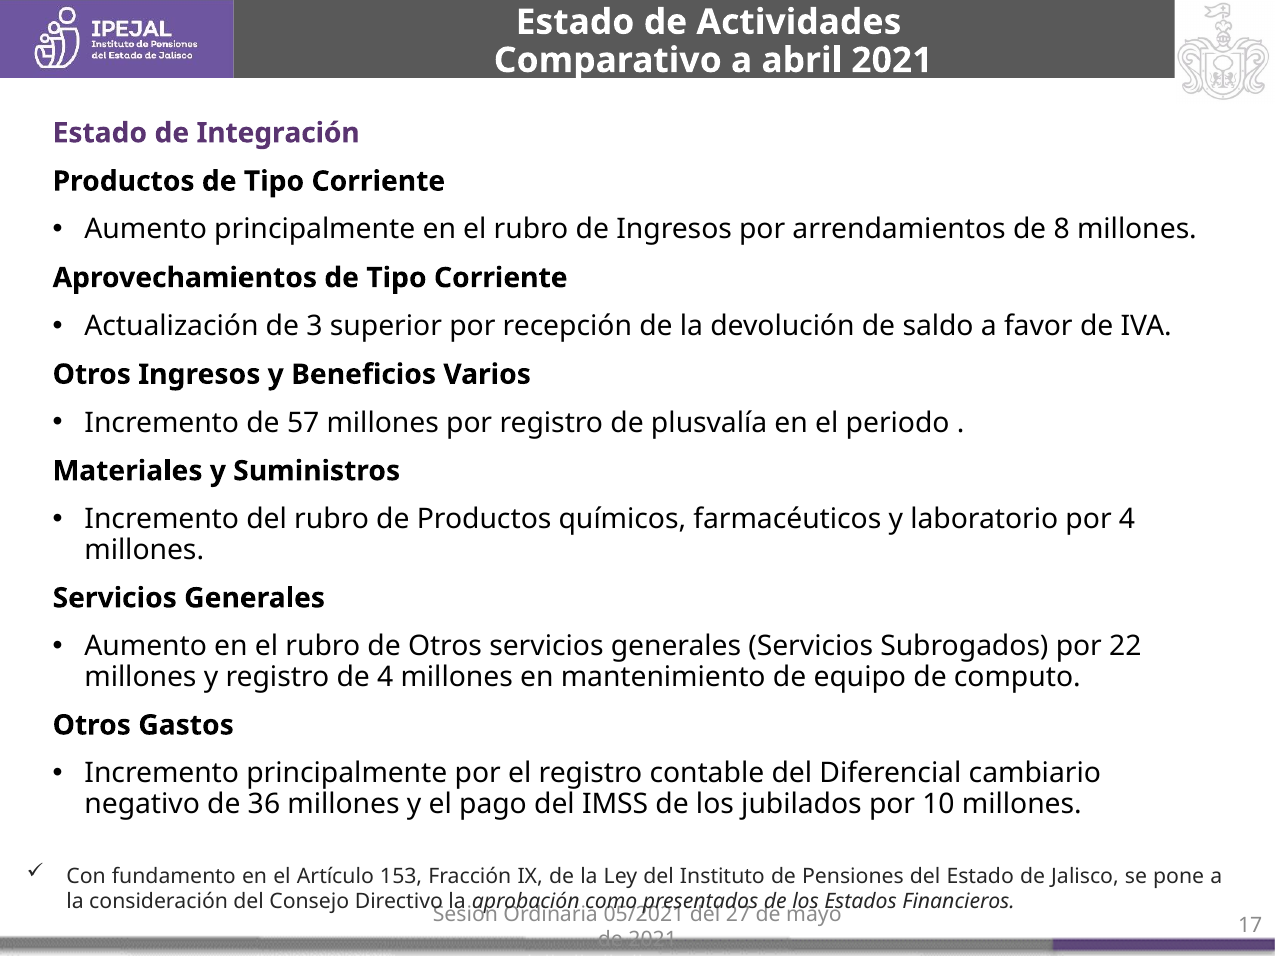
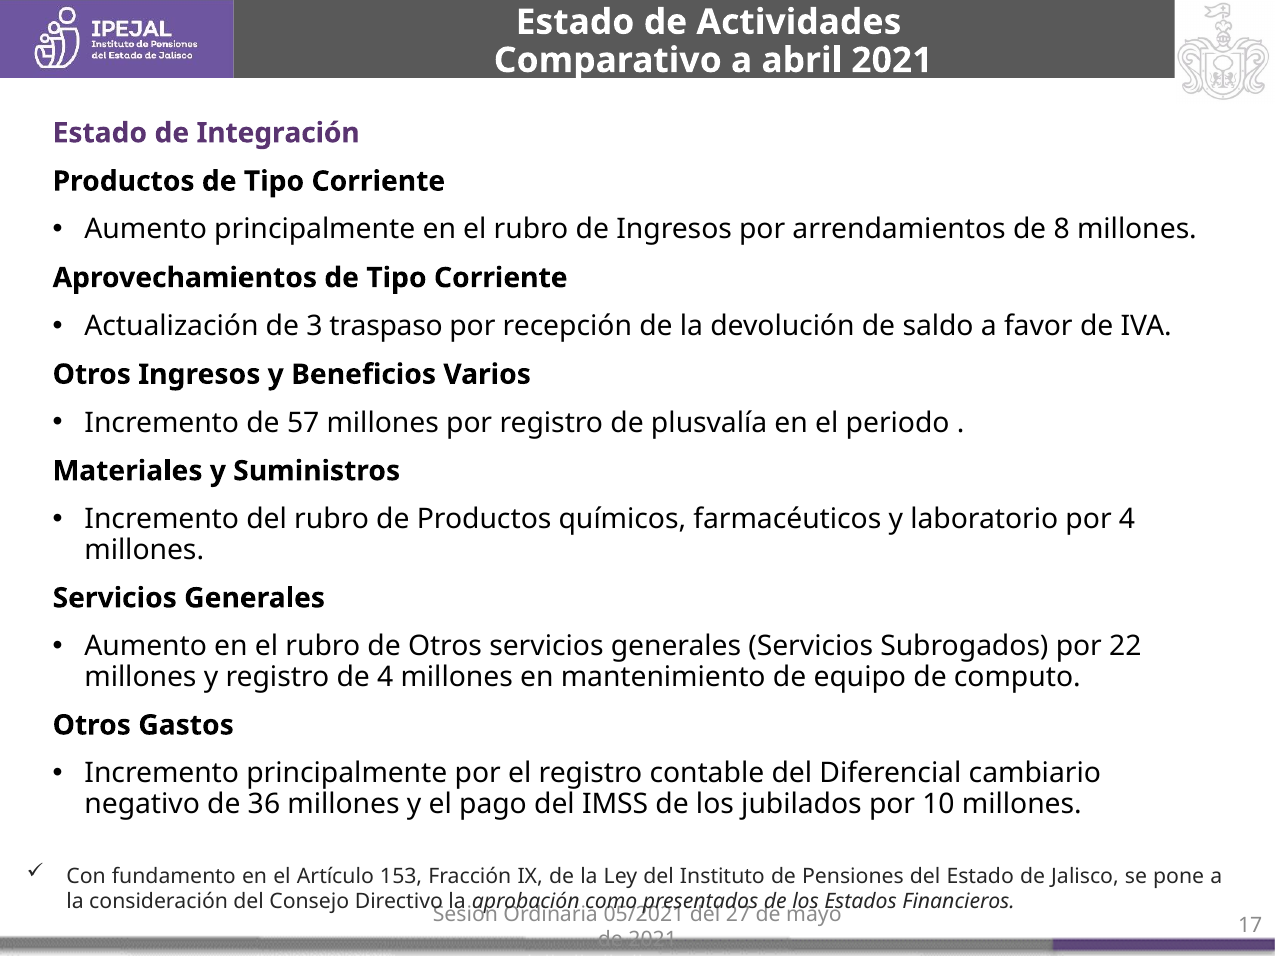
superior: superior -> traspaso (386, 326)
